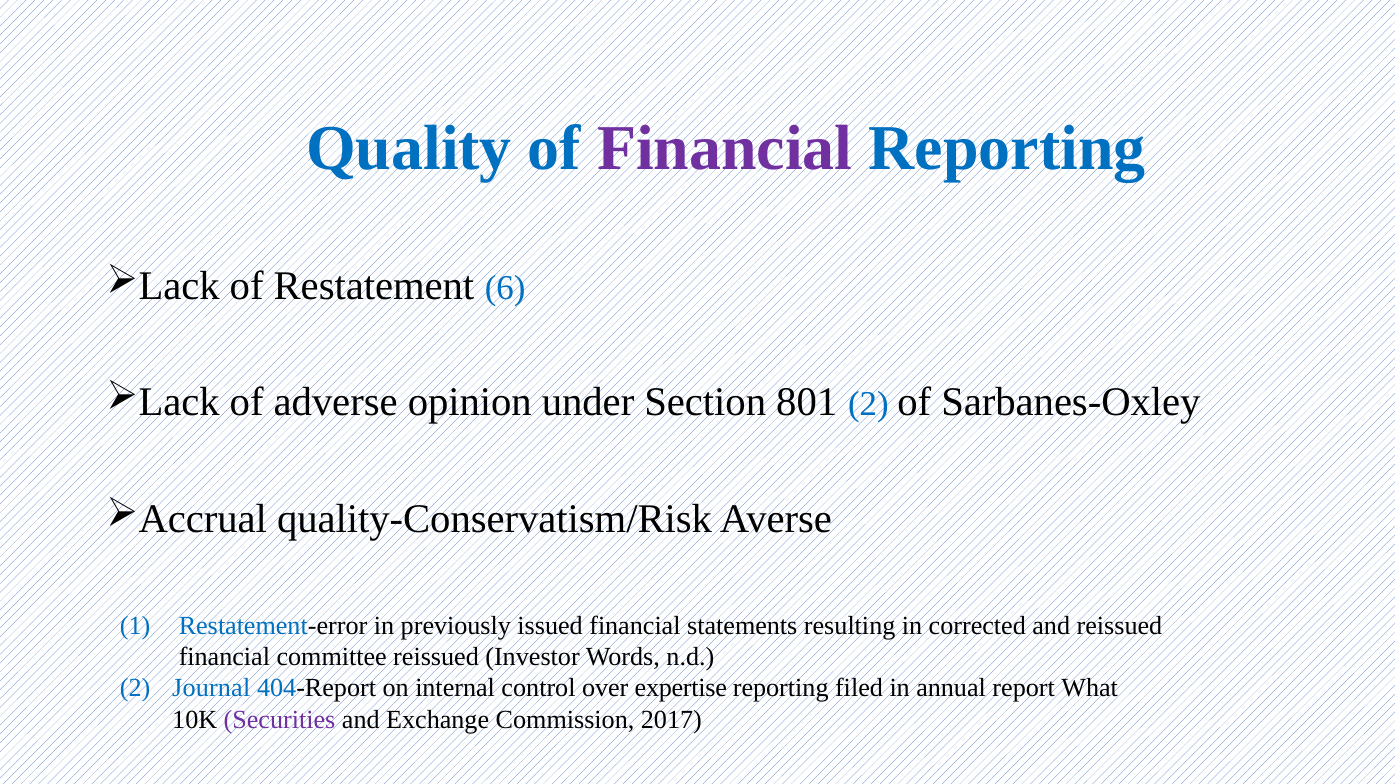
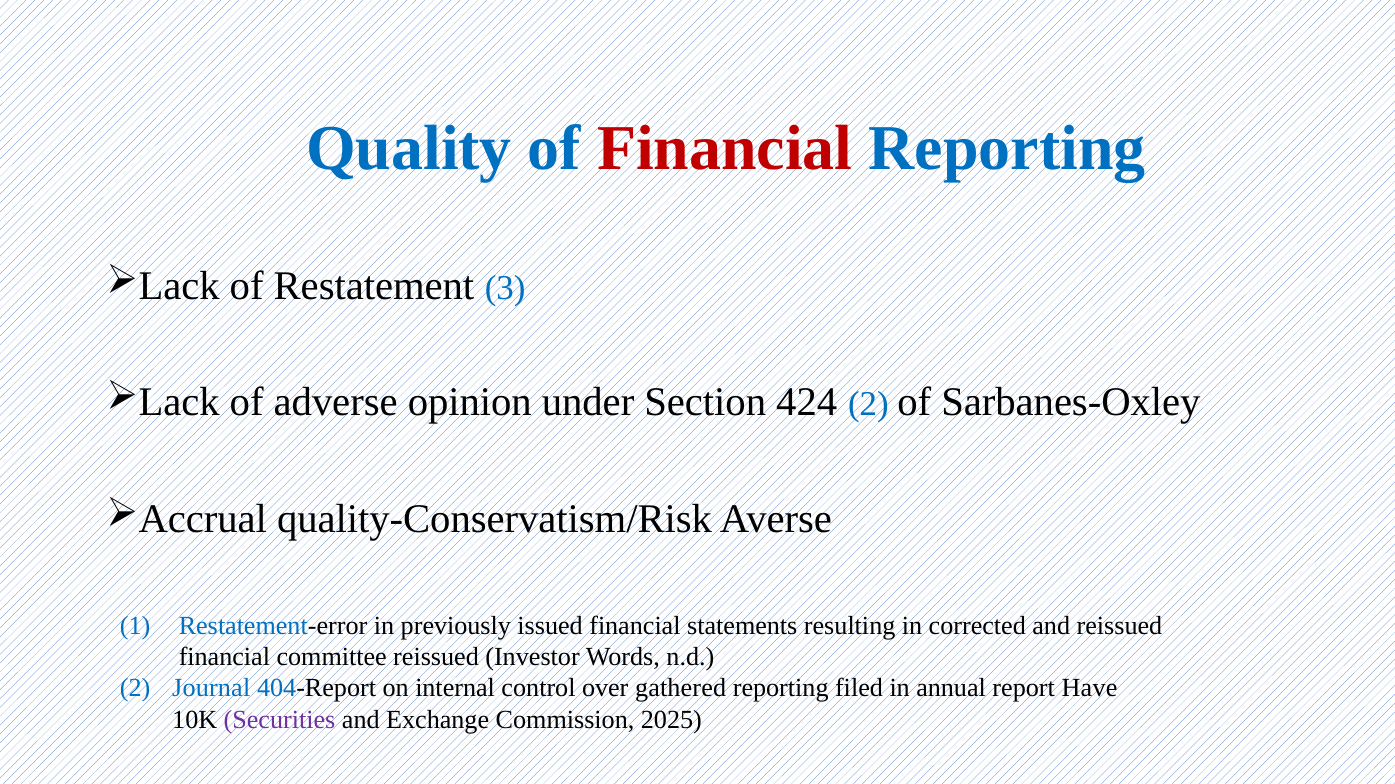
Financial colour: purple -> red (725, 149)
6: 6 -> 3 (505, 288)
801: 801 -> 424 (807, 403)
expertise: expertise -> gathered (681, 689)
What: What -> Have (1090, 689)
2017: 2017 -> 2025 (671, 720)
